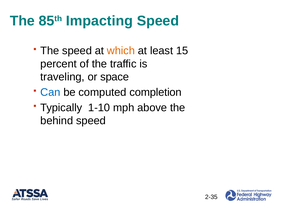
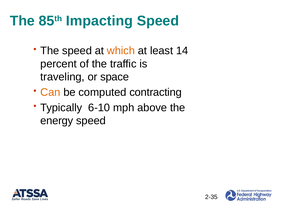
15: 15 -> 14 (182, 51)
Can colour: blue -> orange (50, 92)
completion: completion -> contracting (156, 92)
1-10: 1-10 -> 6-10 (99, 107)
behind: behind -> energy (57, 121)
